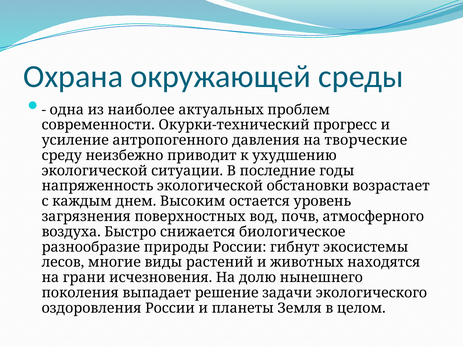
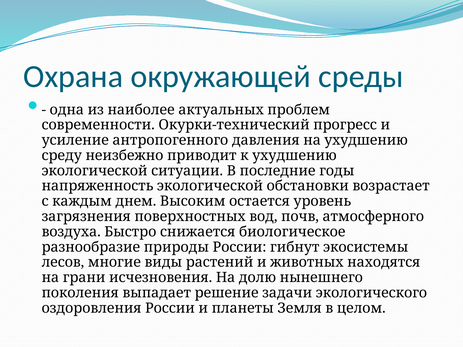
на творческие: творческие -> ухудшению (366, 140)
